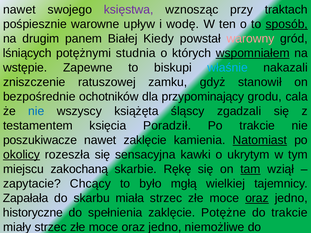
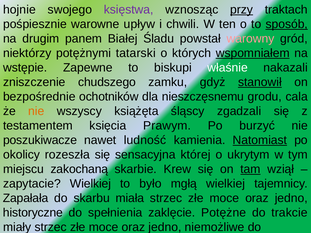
nawet: nawet -> hojnie (19, 10)
przy underline: none -> present (242, 10)
wodę: wodę -> chwili (183, 24)
Kiedy: Kiedy -> Śladu (159, 39)
lśniących: lśniących -> niektórzy (27, 53)
studnia: studnia -> tatarski (136, 53)
właśnie colour: light blue -> white (228, 68)
ratuszowej: ratuszowej -> chudszego (107, 82)
stanowił underline: none -> present (260, 82)
przypominający: przypominający -> nieszczęsnemu (203, 97)
nie colour: blue -> orange (36, 111)
Poradził: Poradził -> Prawym (167, 126)
Po trakcie: trakcie -> burzyć (257, 126)
nawet zaklęcie: zaklęcie -> ludność (145, 140)
okolicy underline: present -> none (21, 155)
kawki: kawki -> której (196, 155)
Rękę: Rękę -> Krew (177, 169)
zapytacie Chcący: Chcący -> Wielkiej (90, 184)
oraz underline: present -> none (257, 198)
